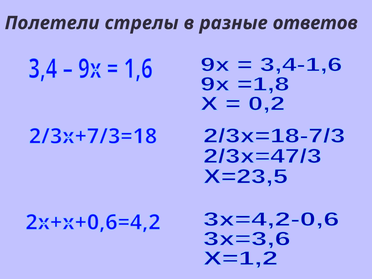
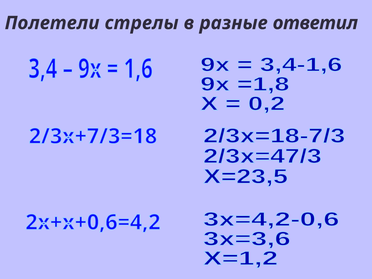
ответов: ответов -> ответил (315, 23)
